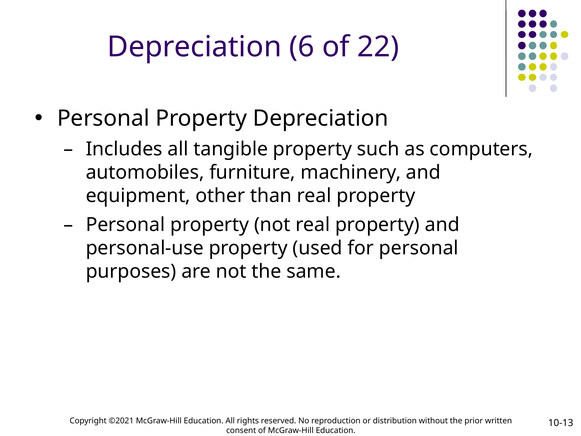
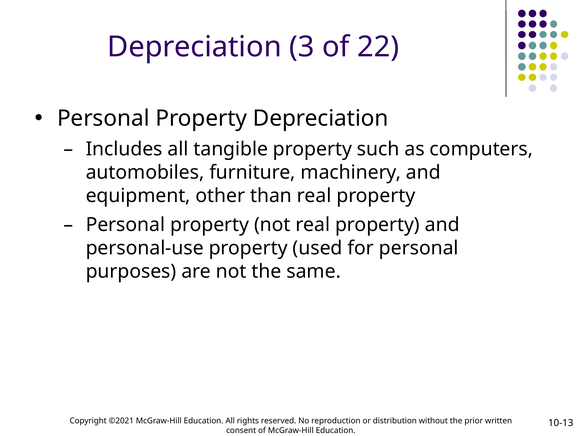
6: 6 -> 3 (302, 47)
